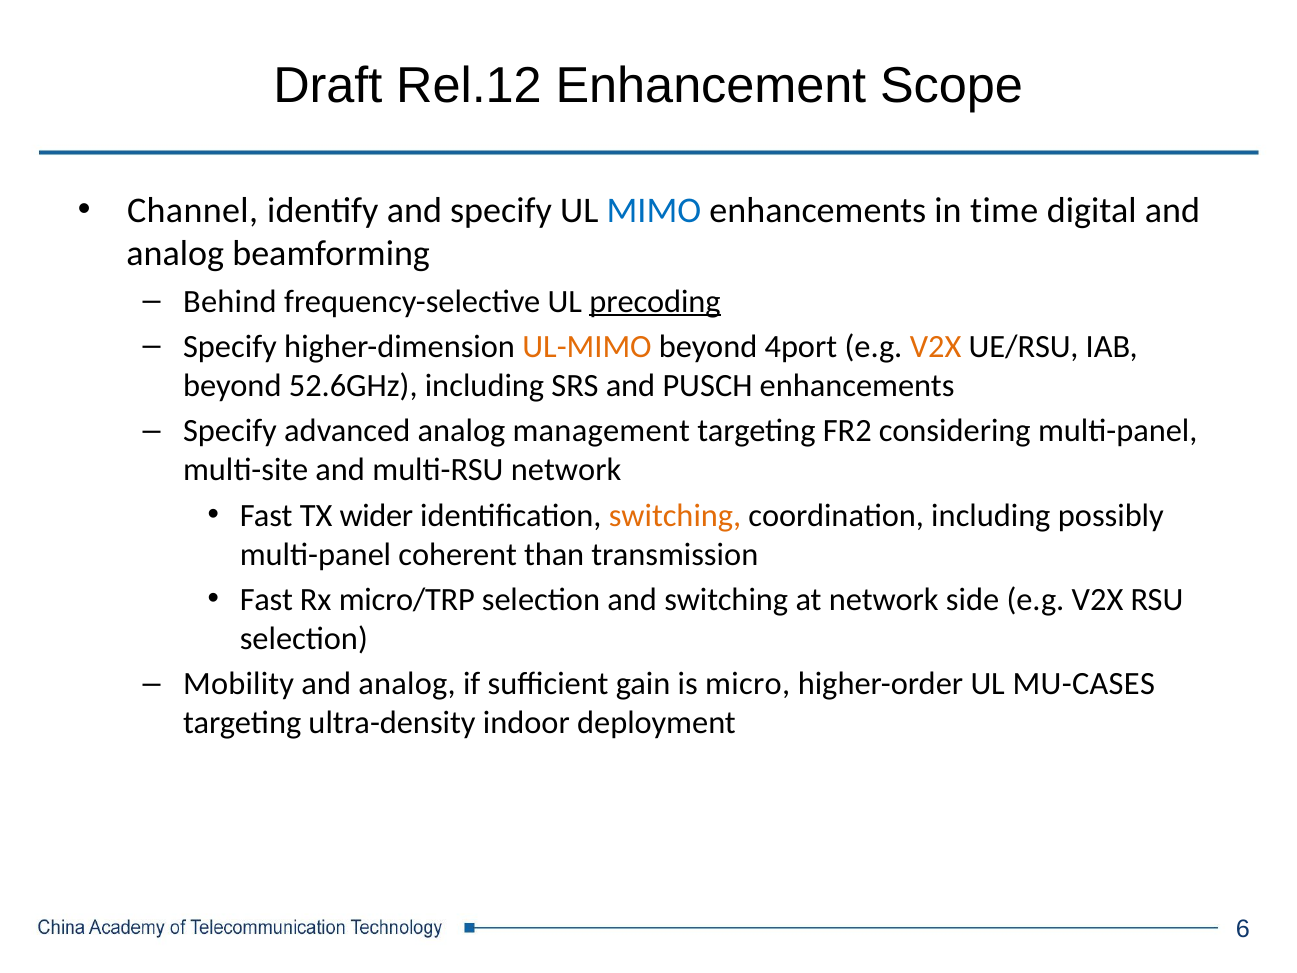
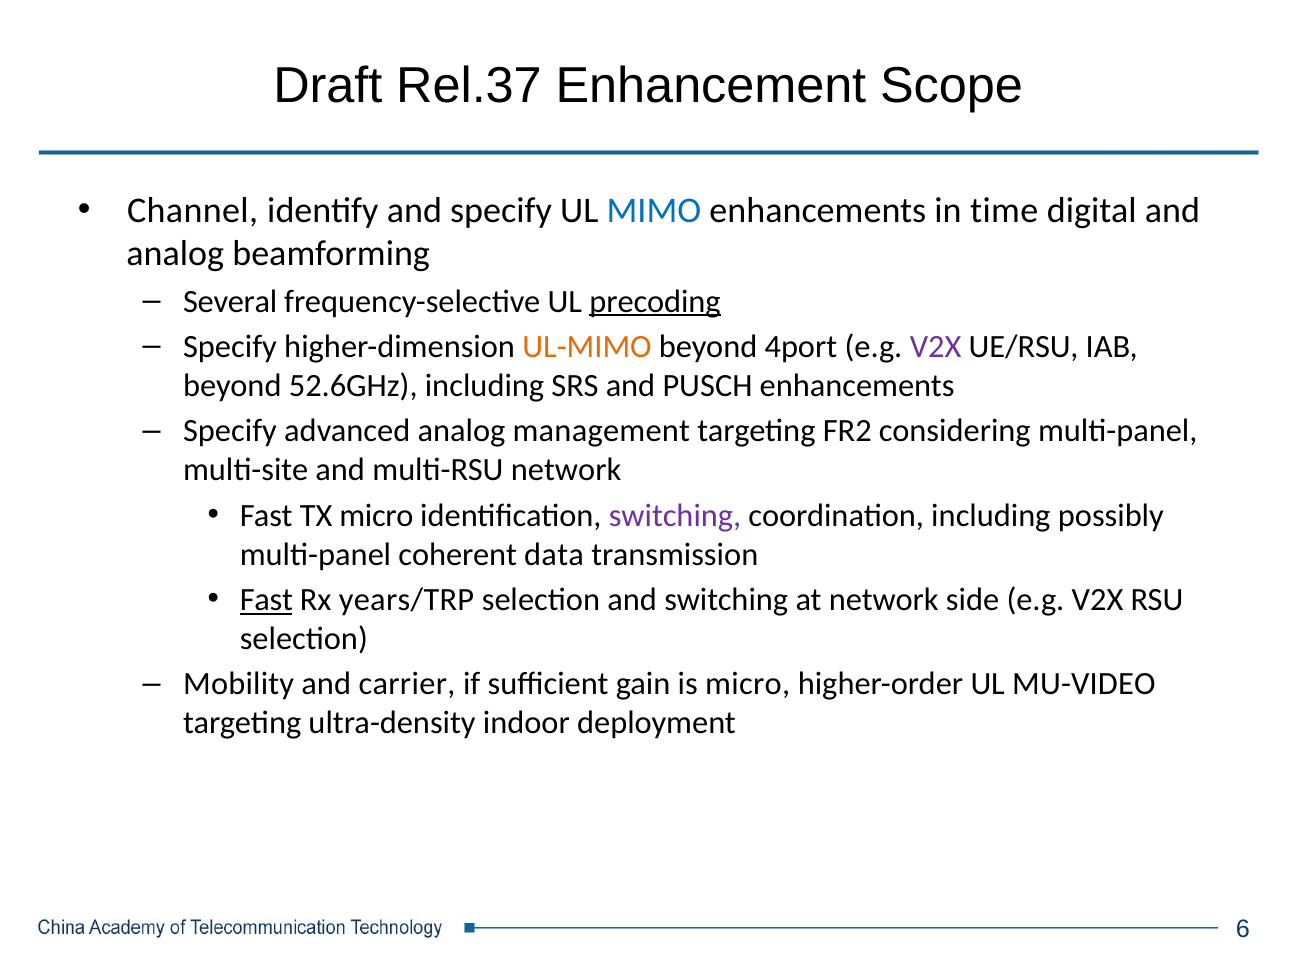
Rel.12: Rel.12 -> Rel.37 (469, 85)
Behind: Behind -> Several (230, 301)
V2X colour: orange -> purple (936, 347)
TX wider: wider -> micro (376, 515)
switching colour: orange -> purple (675, 515)
than: than -> data (554, 554)
Fast underline: none -> present (266, 600)
micro/TRP: micro/TRP -> years/TRP (407, 600)
analog: analog -> carrier (407, 684)
MU-CASES: MU-CASES -> MU-VIDEO (1084, 684)
